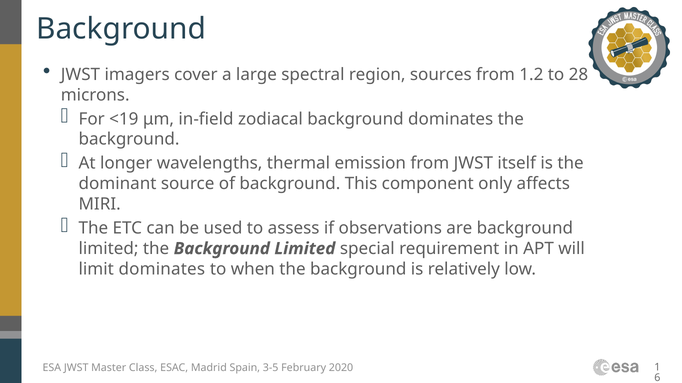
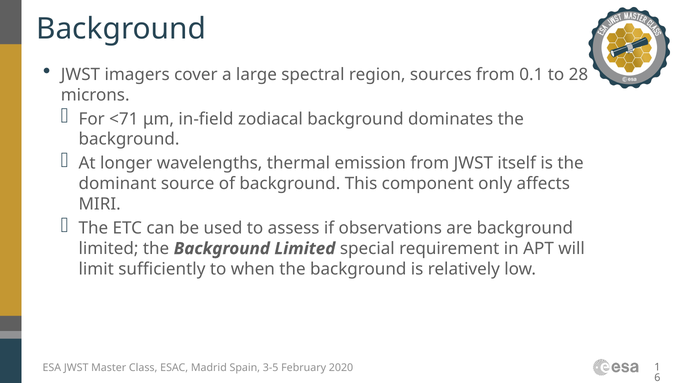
1.2: 1.2 -> 0.1 (531, 75)
<19: <19 -> <71 (124, 119)
limit dominates: dominates -> sufficiently (162, 269)
